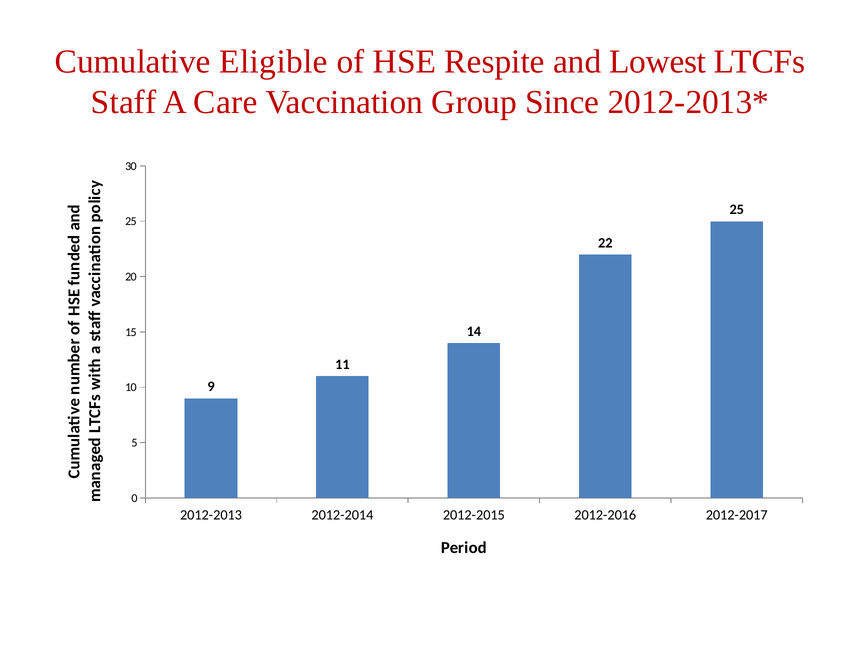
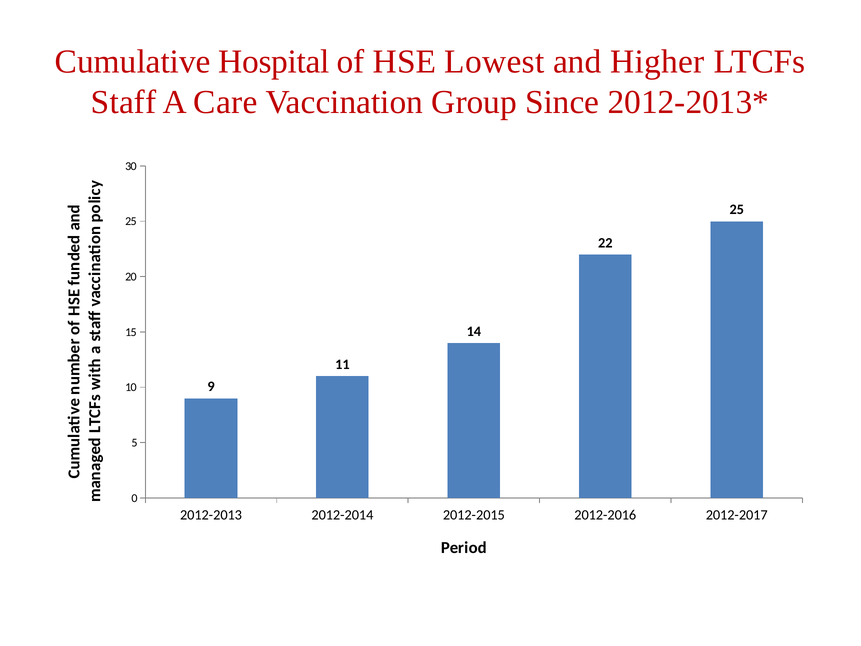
Eligible: Eligible -> Hospital (274, 62)
Respite: Respite -> Lowest (494, 62)
Lowest: Lowest -> Higher (657, 62)
